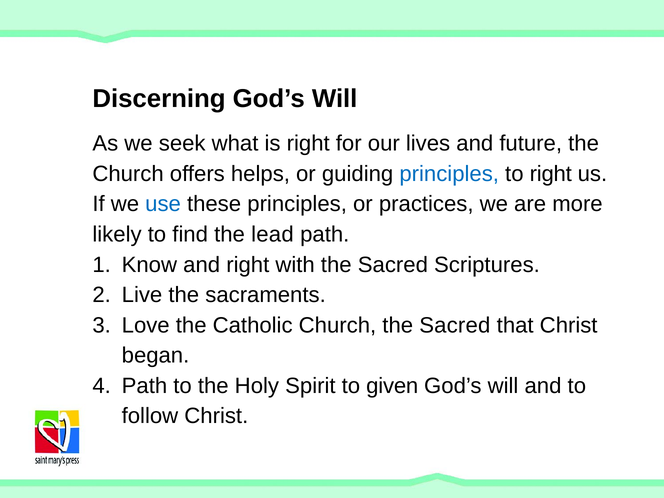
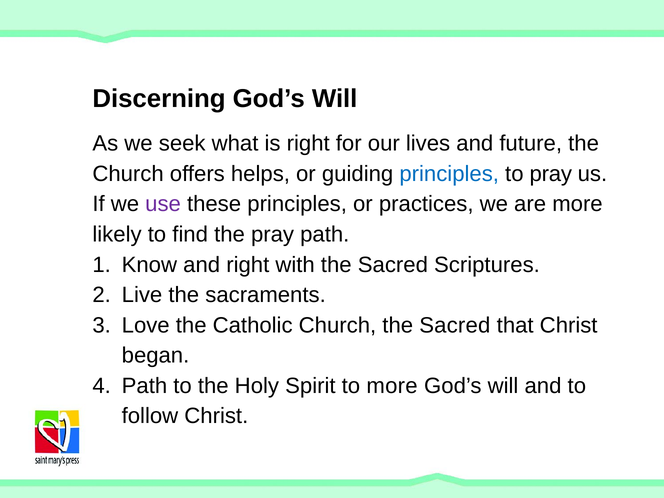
to right: right -> pray (551, 174)
use colour: blue -> purple (163, 204)
the lead: lead -> pray (273, 234)
to given: given -> more (392, 386)
